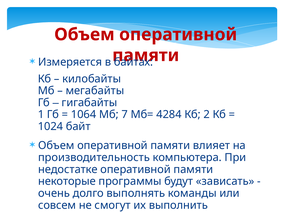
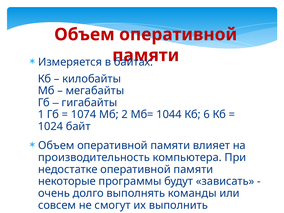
1064: 1064 -> 1074 (84, 115)
7: 7 -> 2 (125, 115)
4284: 4284 -> 1044 (169, 115)
2: 2 -> 6 (207, 115)
